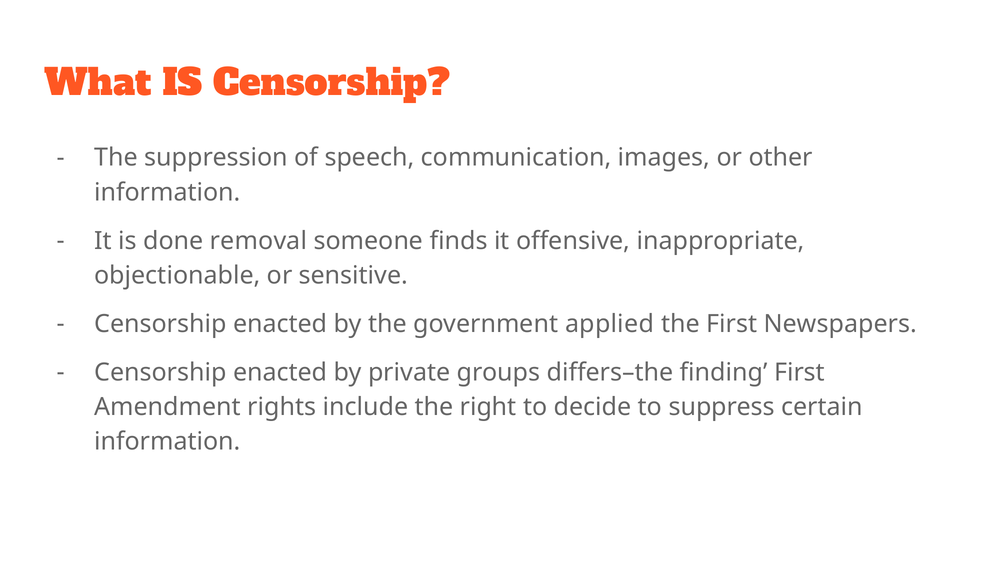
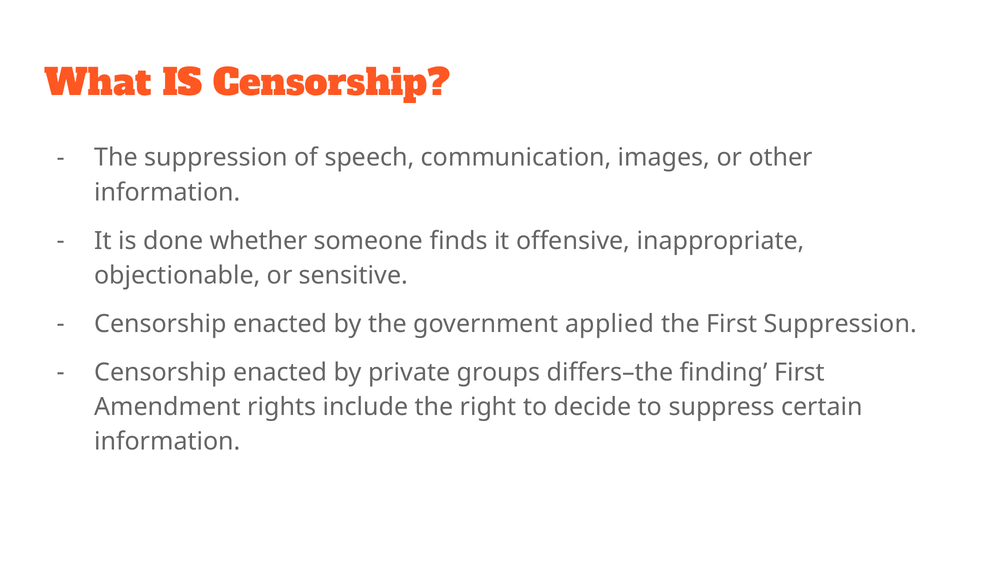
removal: removal -> whether (259, 241)
First Newspapers: Newspapers -> Suppression (840, 324)
